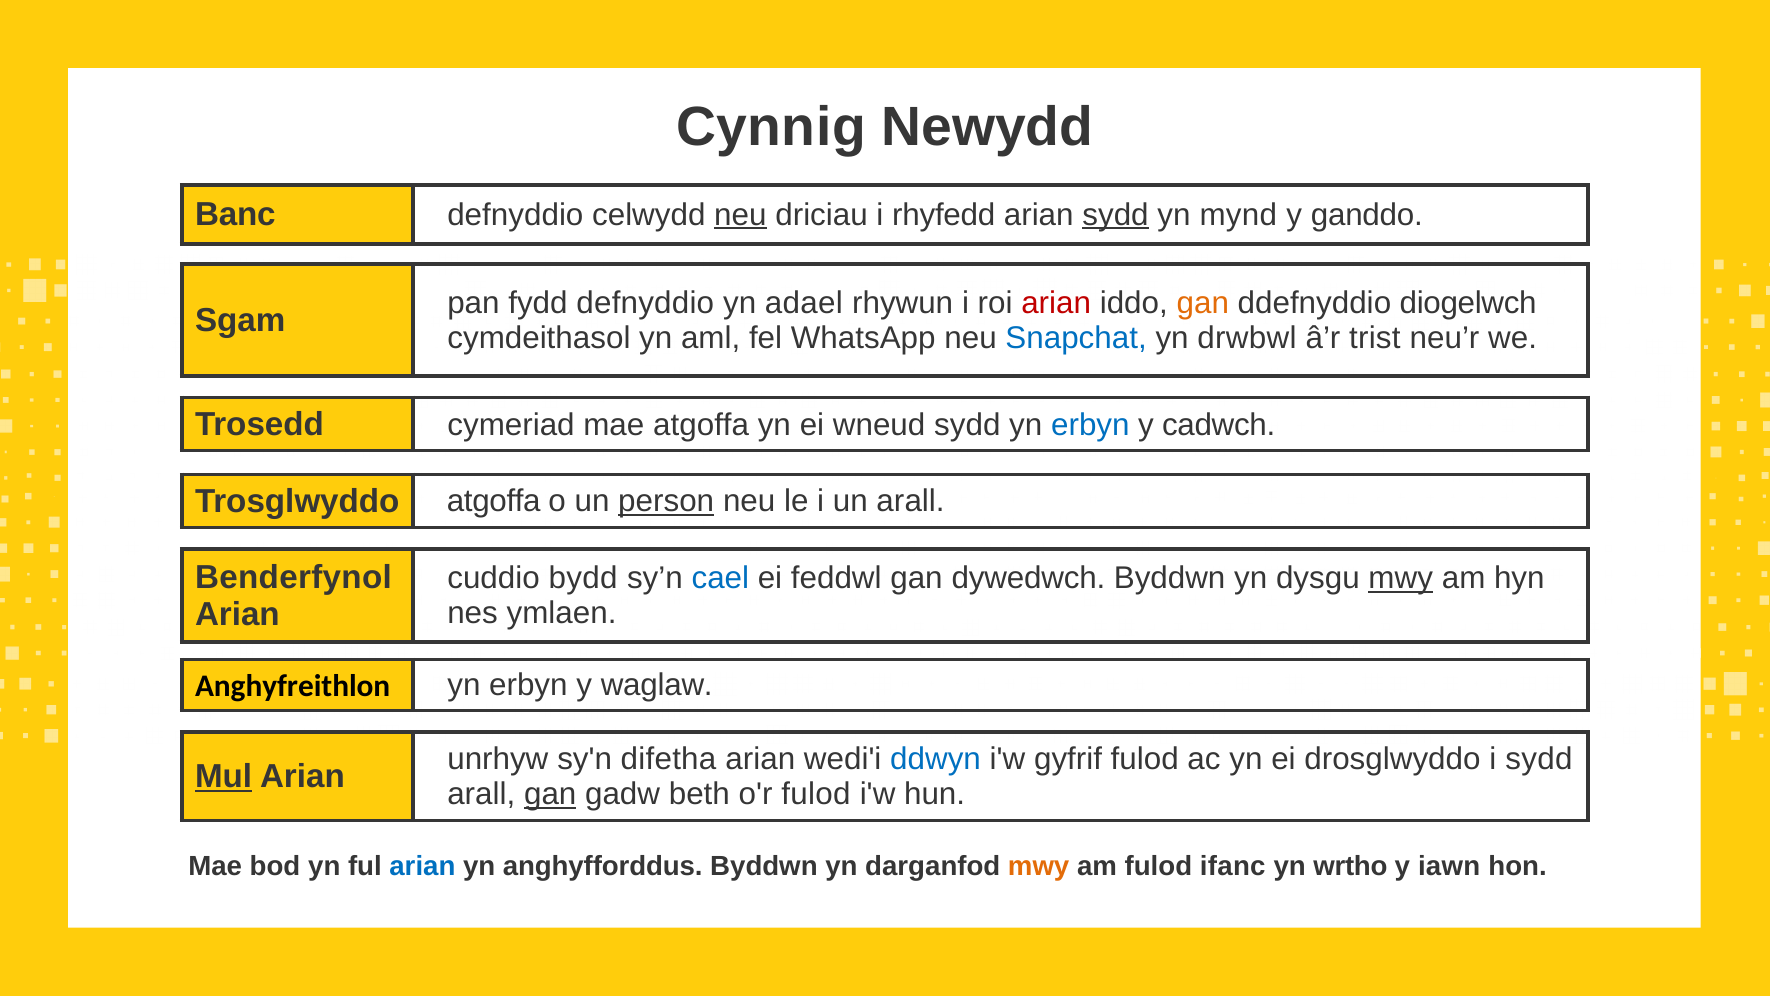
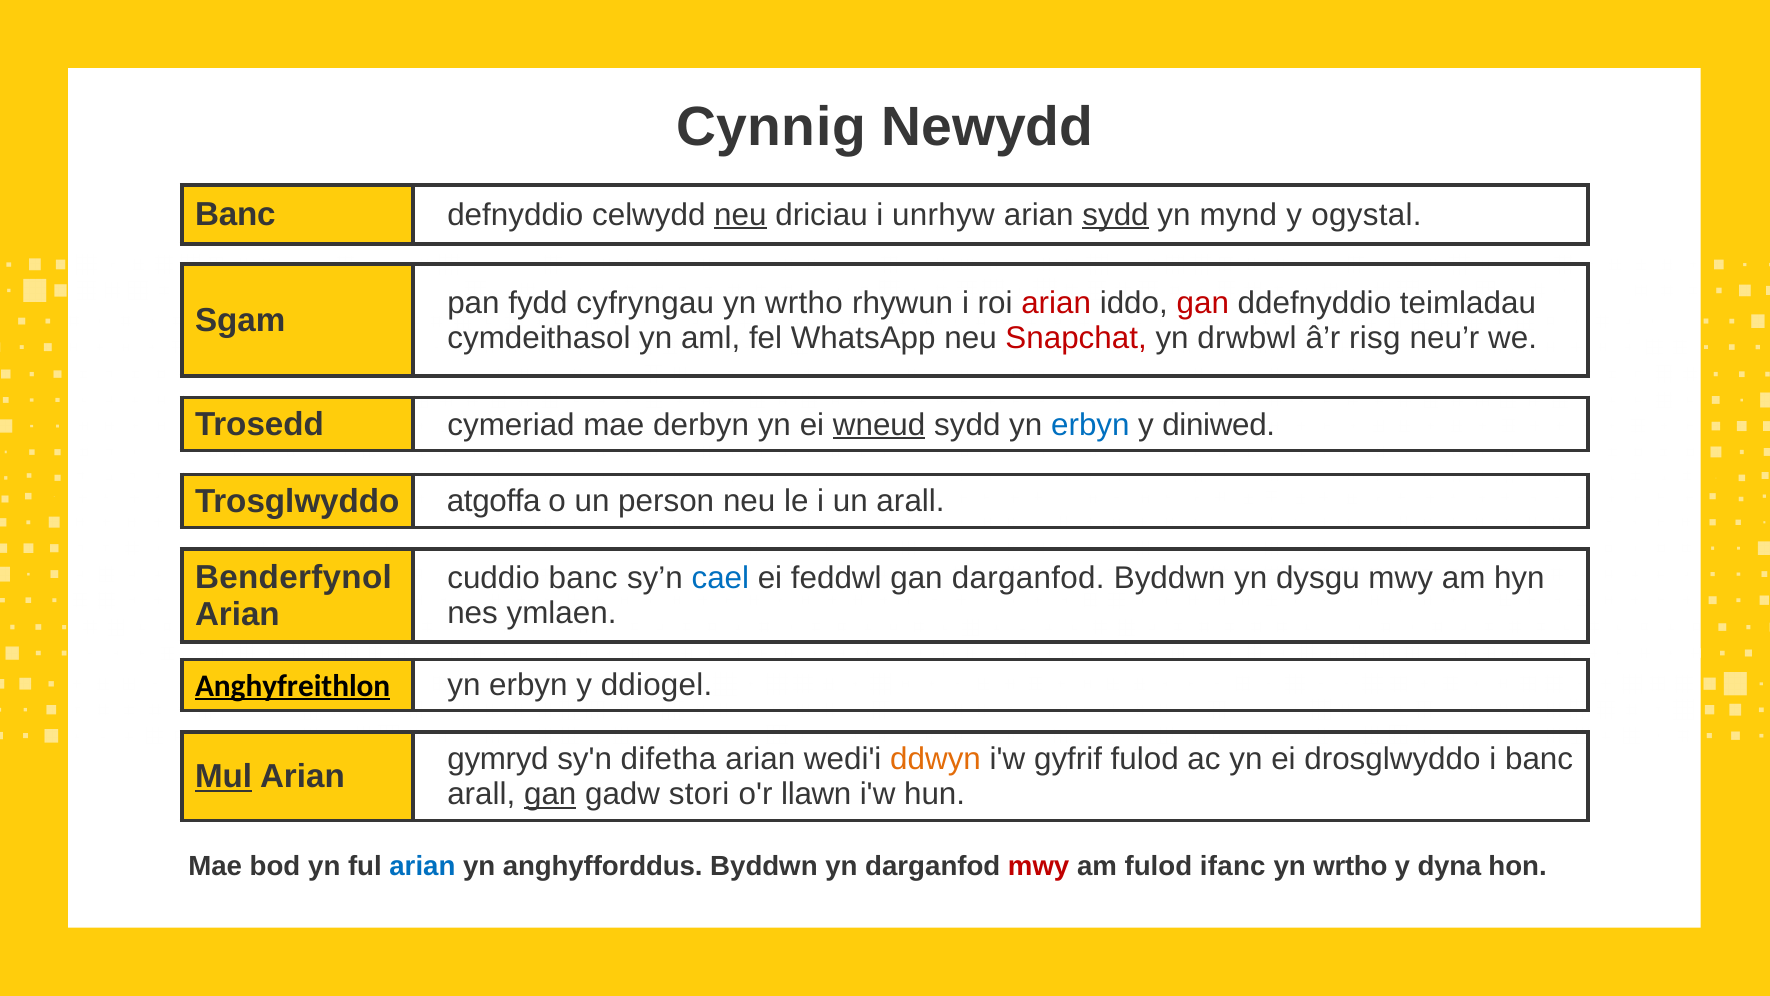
rhyfedd: rhyfedd -> unrhyw (943, 215)
ganddo: ganddo -> ogystal (1367, 215)
fydd defnyddio: defnyddio -> cyfryngau (645, 303)
adael: adael -> wrtho (804, 303)
gan colour: orange -> red (1203, 303)
diogelwch: diogelwch -> teimladau (1468, 303)
Snapchat colour: blue -> red (1076, 338)
trist: trist -> risg (1375, 338)
mae atgoffa: atgoffa -> derbyn (701, 425)
wneud underline: none -> present (879, 425)
cadwch: cadwch -> diniwed (1219, 425)
person underline: present -> none (666, 501)
cuddio bydd: bydd -> banc (583, 578)
gan dywedwch: dywedwch -> darganfod (1028, 578)
mwy underline: present -> none (1401, 578)
Anghyfreithlon underline: none -> present (293, 685)
waglaw: waglaw -> ddiogel (656, 685)
unrhyw: unrhyw -> gymryd (498, 759)
ddwyn colour: blue -> orange (936, 759)
i sydd: sydd -> banc (1539, 759)
beth: beth -> stori (699, 794)
o'r fulod: fulod -> llawn (816, 794)
mwy colour: orange -> red (1039, 866)
iawn: iawn -> dyna (1449, 866)
